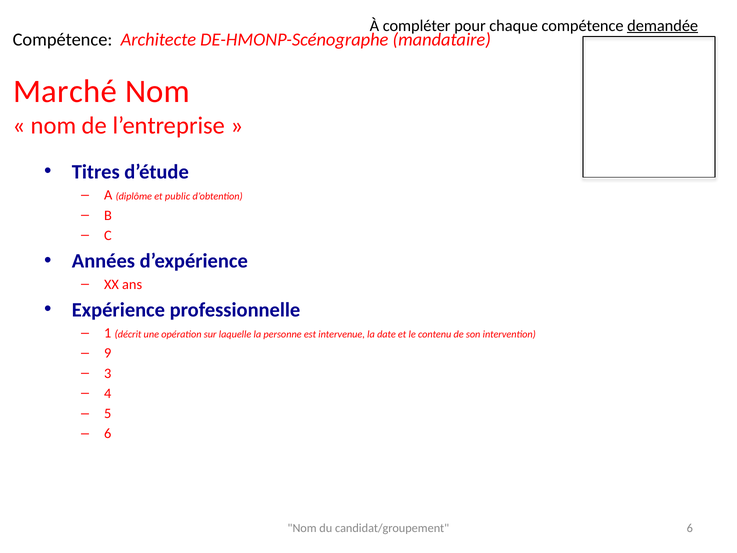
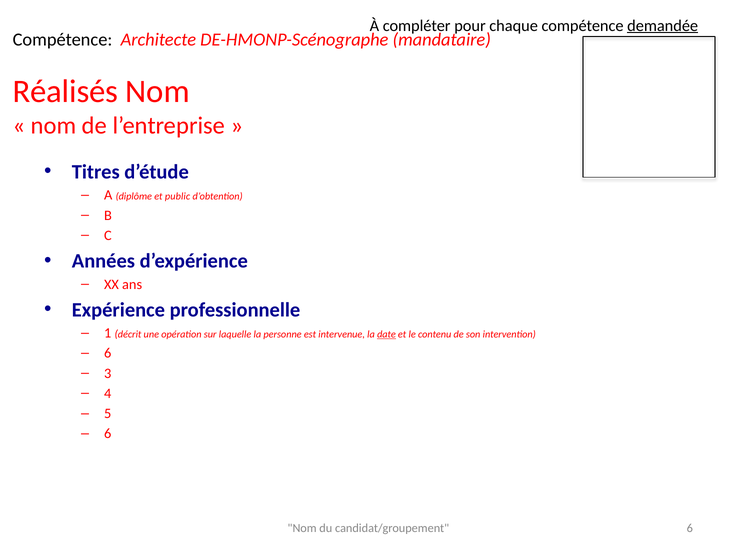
Marché: Marché -> Réalisés (65, 92)
date underline: none -> present (386, 334)
9: 9 -> 6 (108, 353)
